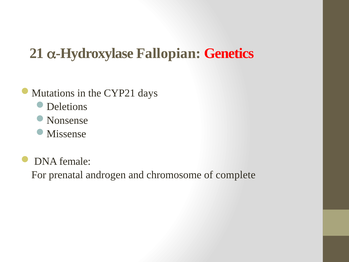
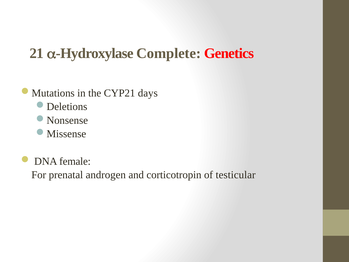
Fallopian: Fallopian -> Complete (169, 53)
chromosome: chromosome -> corticotropin (174, 175)
complete: complete -> testicular (236, 175)
